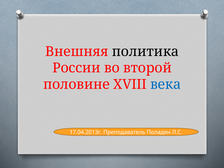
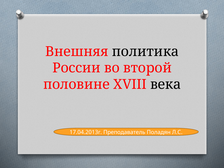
века colour: blue -> black (166, 84)
